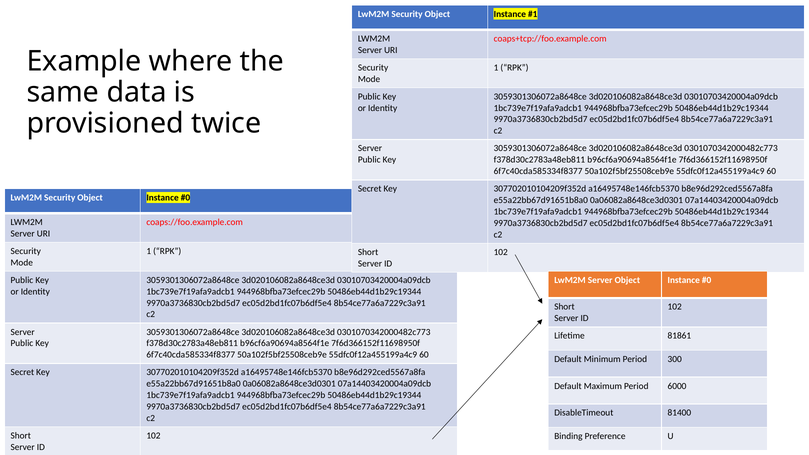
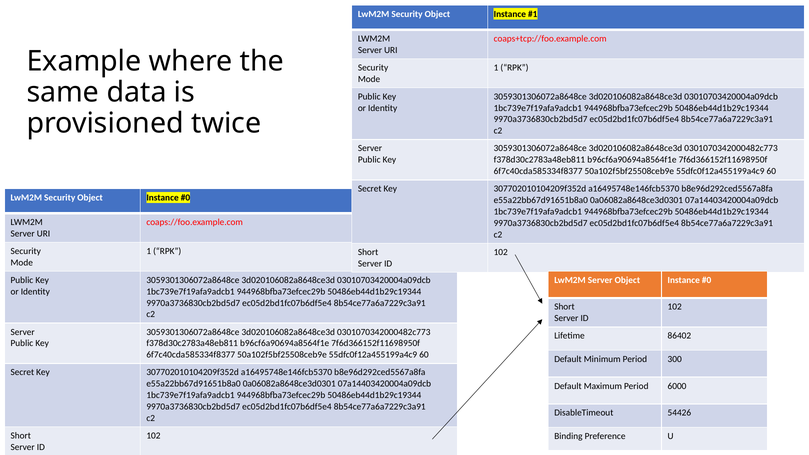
81861: 81861 -> 86402 (679, 336)
81400: 81400 -> 54426 (679, 413)
